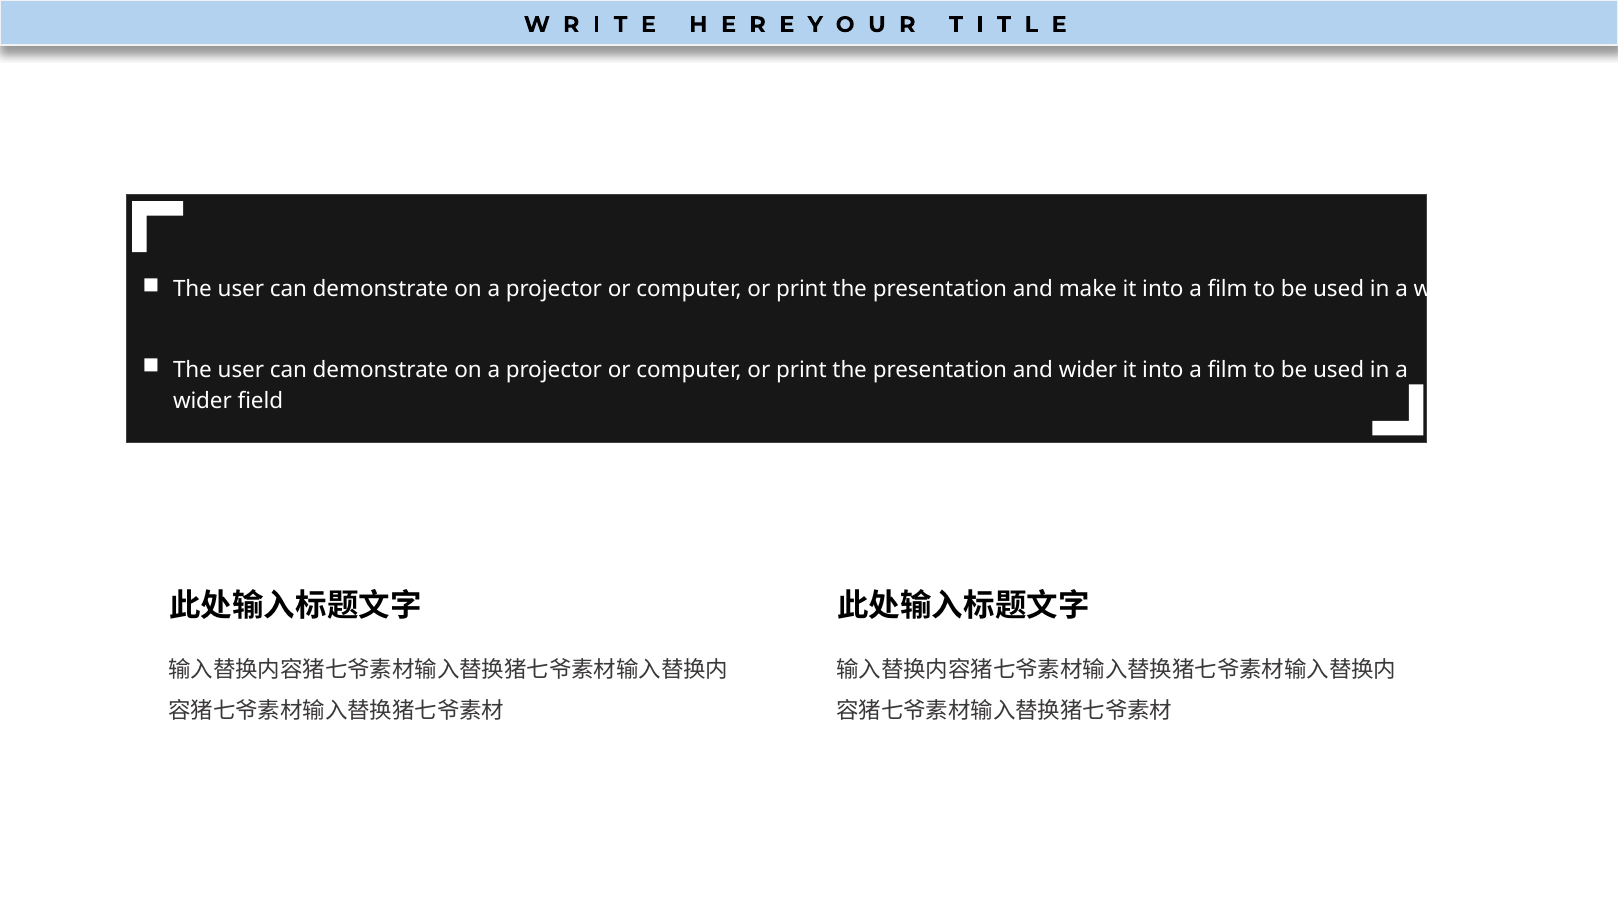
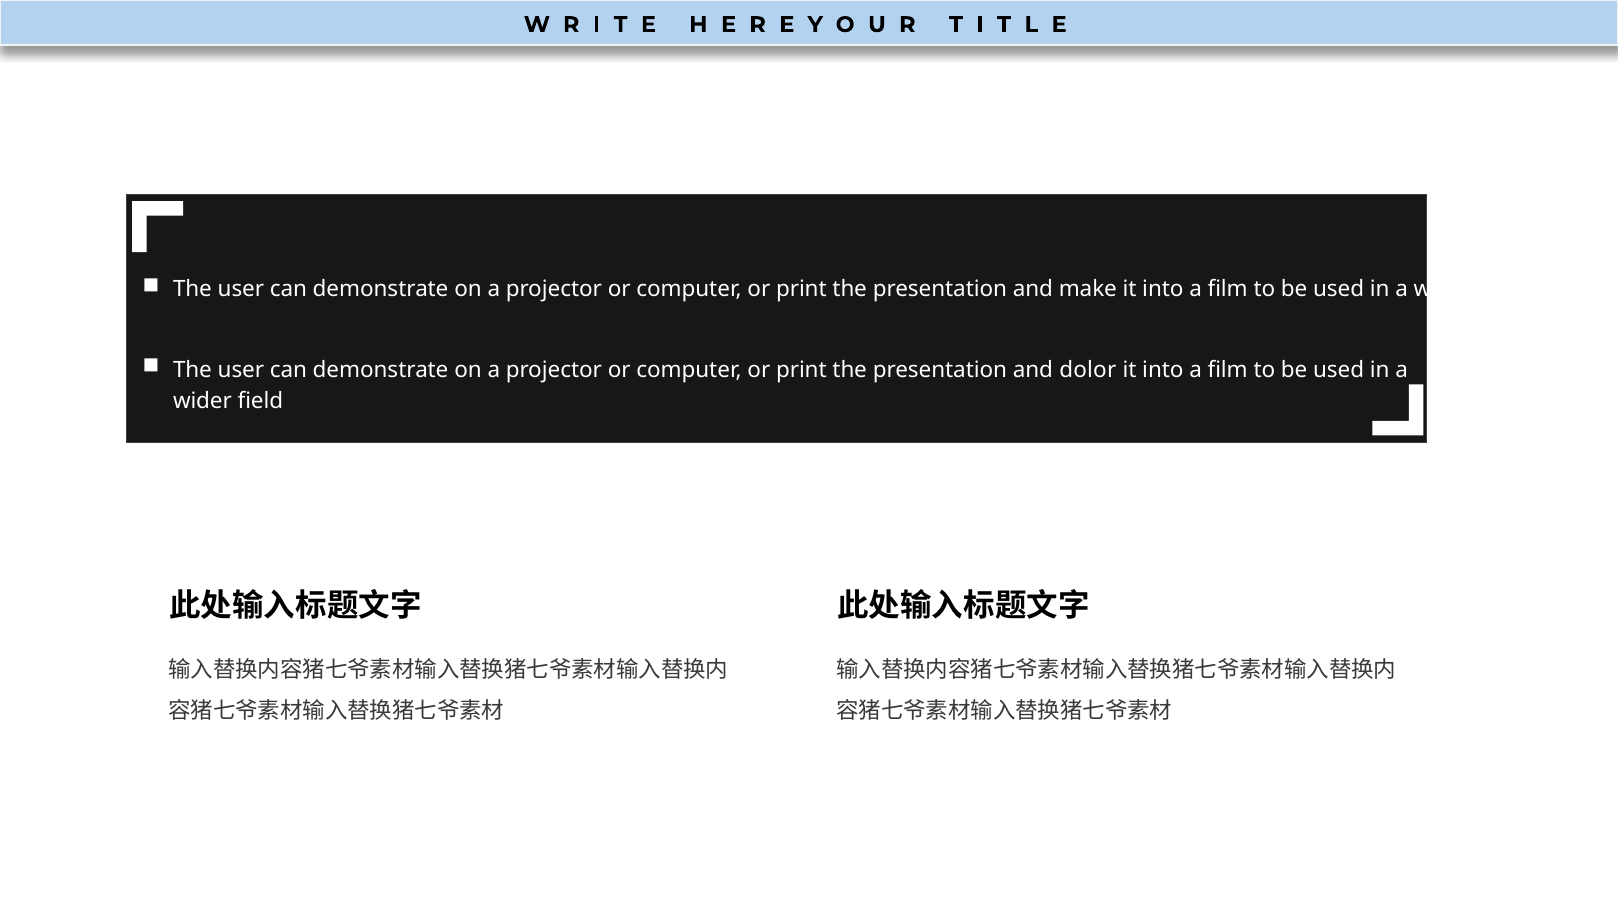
and wider: wider -> dolor (1088, 370)
